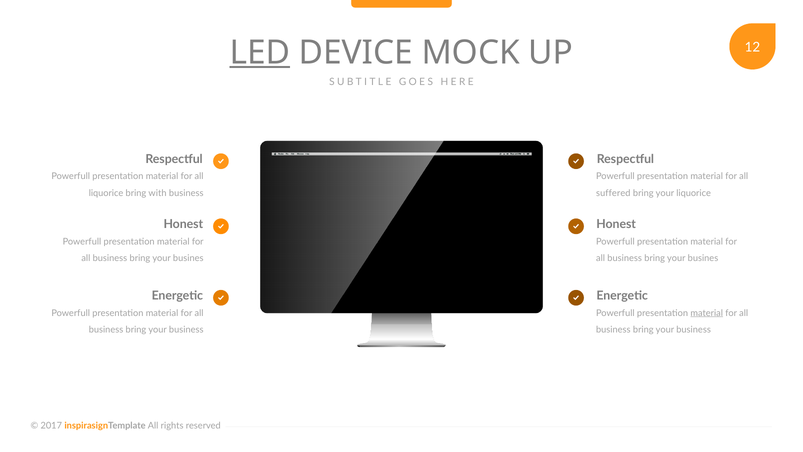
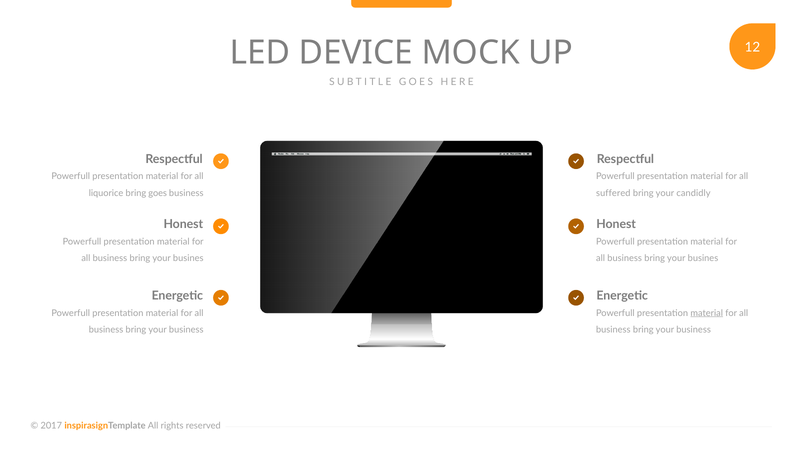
LED underline: present -> none (260, 53)
with: with -> goes (158, 193)
your liquorice: liquorice -> candidly (694, 193)
